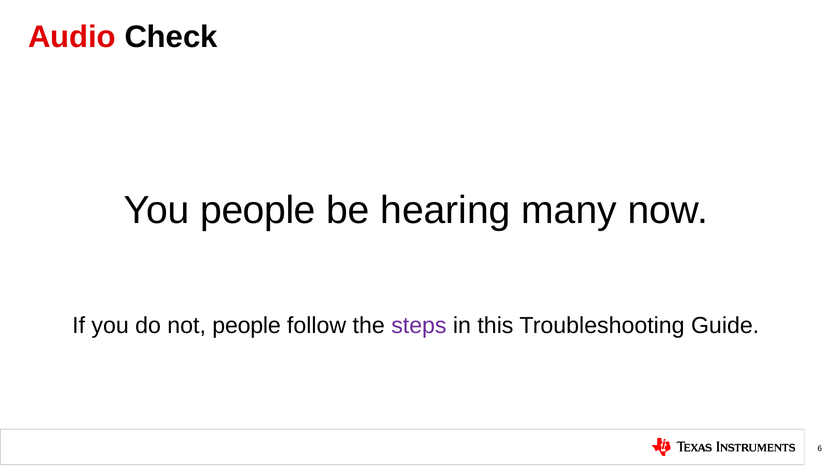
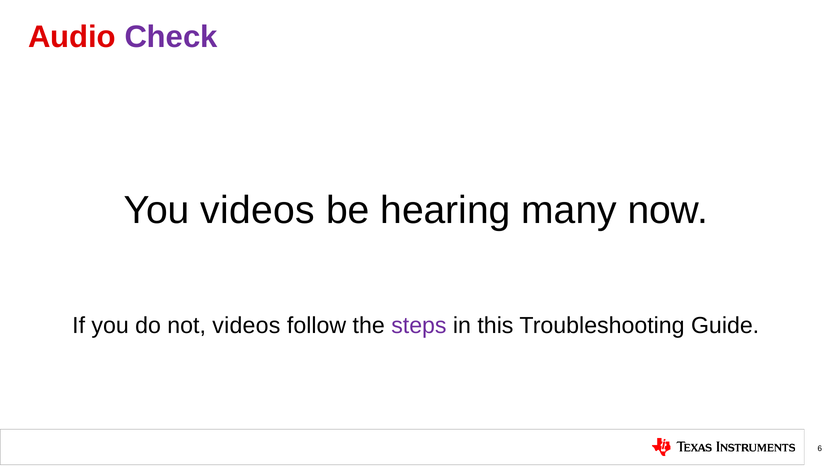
Check colour: black -> purple (171, 37)
You people: people -> videos (258, 210)
not people: people -> videos (246, 325)
